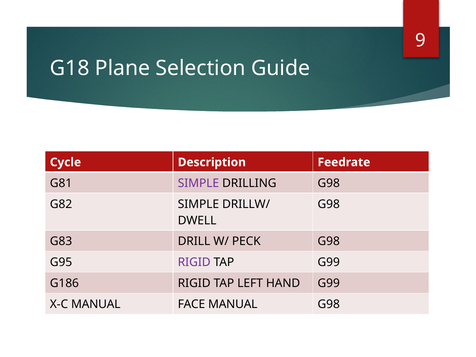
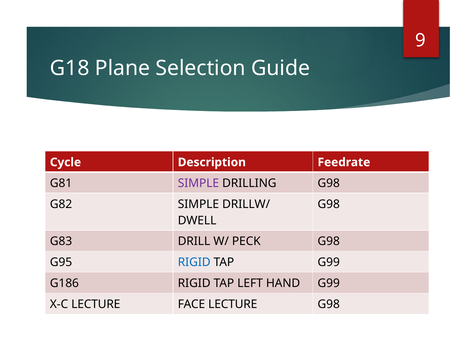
RIGID colour: purple -> blue (194, 262)
X-C MANUAL: MANUAL -> LECTURE (96, 304)
FACE MANUAL: MANUAL -> LECTURE (233, 304)
